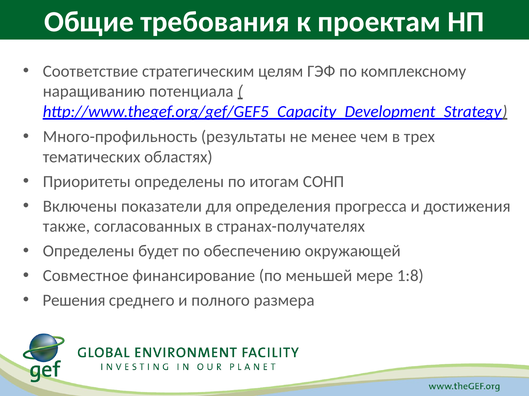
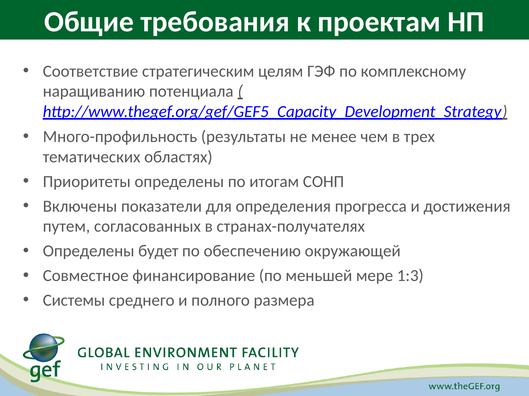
также: также -> путем (66, 227)
1:8: 1:8 -> 1:3 (410, 276)
Решения: Решения -> Системы (74, 301)
